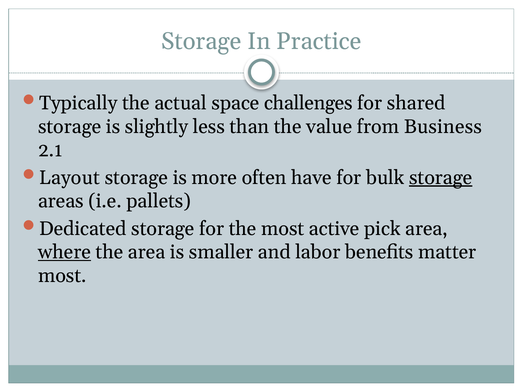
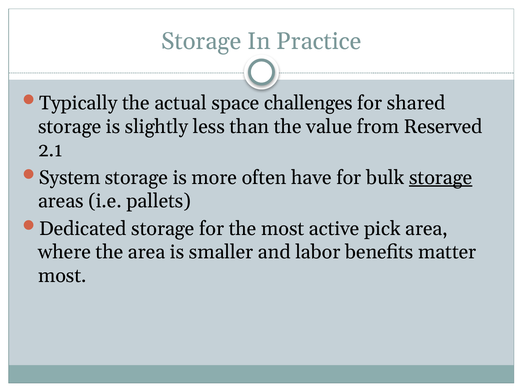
Business: Business -> Reserved (443, 127)
Layout: Layout -> System (70, 178)
where underline: present -> none (65, 252)
